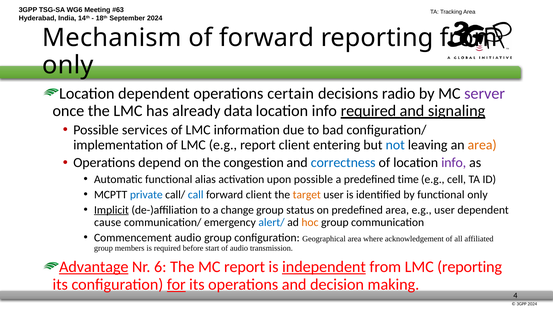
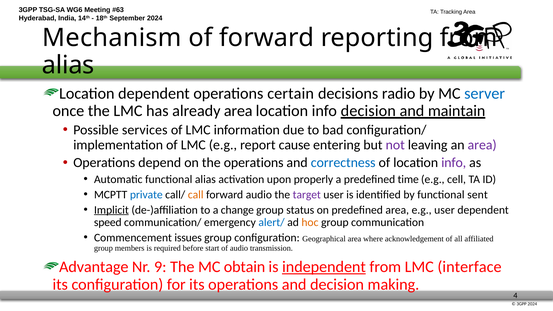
only: only -> alias (68, 65)
server colour: purple -> blue (485, 93)
already data: data -> area (238, 111)
info required: required -> decision (368, 111)
signaling: signaling -> maintain (457, 111)
report client: client -> cause (294, 145)
not colour: blue -> purple (395, 145)
area colour: orange -> purple (482, 145)
the congestion: congestion -> operations (254, 163)
upon possible: possible -> properly (313, 179)
call colour: blue -> orange (196, 195)
forward client: client -> audio (259, 195)
target colour: orange -> purple (307, 195)
functional only: only -> sent (478, 195)
cause: cause -> speed (108, 222)
Commencement audio: audio -> issues (188, 238)
Advantage underline: present -> none (94, 267)
6: 6 -> 9 (160, 267)
MC report: report -> obtain (245, 267)
LMC reporting: reporting -> interface (470, 267)
for underline: present -> none (176, 284)
